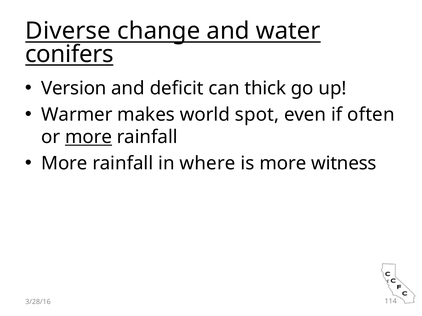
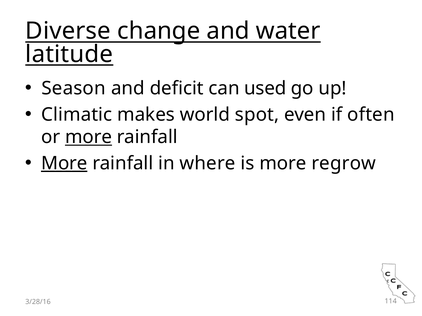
conifers: conifers -> latitude (69, 54)
Version: Version -> Season (74, 89)
thick: thick -> used (265, 89)
Warmer: Warmer -> Climatic (77, 115)
More underline: none -> present (64, 164)
witness: witness -> regrow (344, 164)
